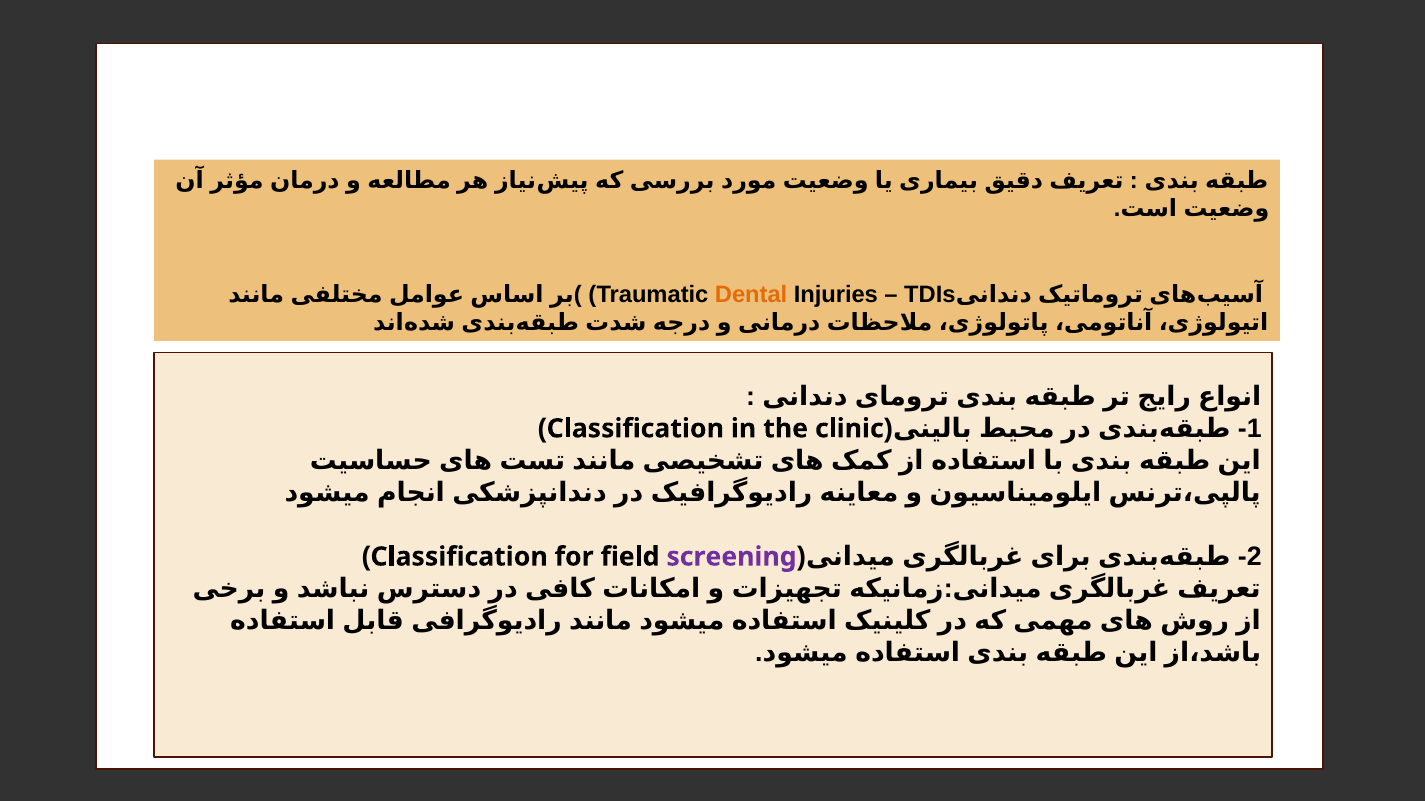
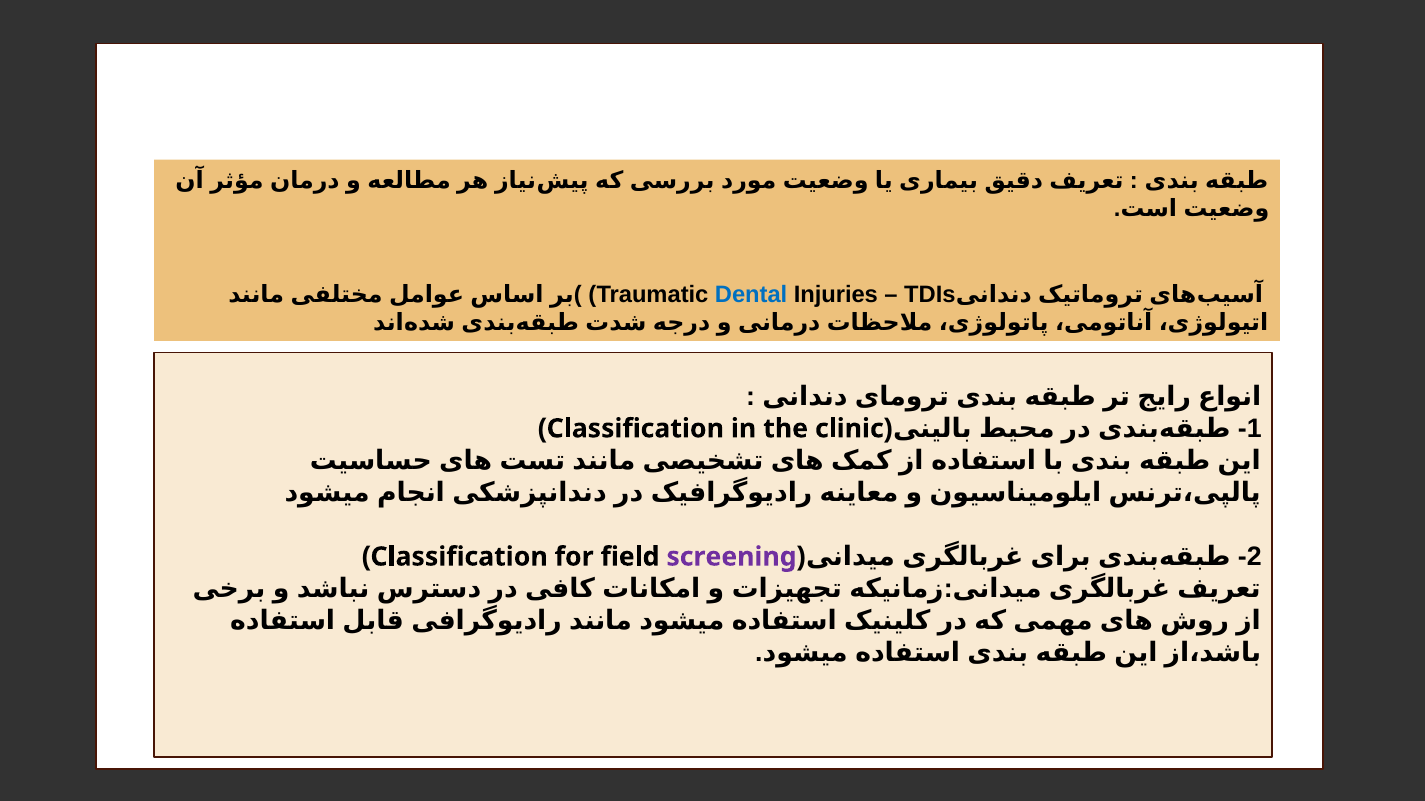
Dental colour: orange -> blue (751, 295)
